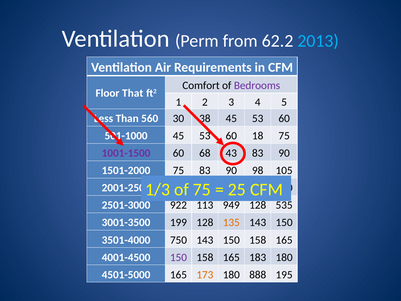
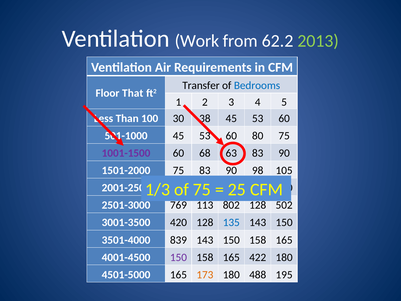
Perm: Perm -> Work (197, 41)
2013 colour: light blue -> light green (318, 41)
Comfort: Comfort -> Transfer (201, 85)
Bedrooms colour: purple -> blue (257, 85)
560: 560 -> 100 (150, 118)
18: 18 -> 80 (258, 136)
43: 43 -> 63 (231, 153)
922: 922 -> 769 (178, 205)
949: 949 -> 802 (231, 205)
535: 535 -> 502 (284, 205)
199: 199 -> 420 (178, 222)
135 colour: orange -> blue (231, 222)
750: 750 -> 839 (178, 240)
183: 183 -> 422 (258, 257)
888: 888 -> 488 (258, 274)
